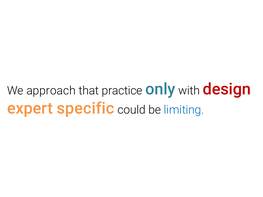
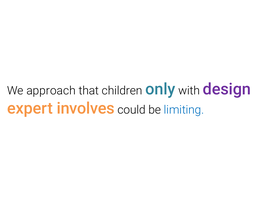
practice: practice -> children (122, 91)
design colour: red -> purple (227, 89)
specific: specific -> involves (86, 109)
